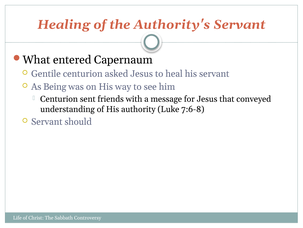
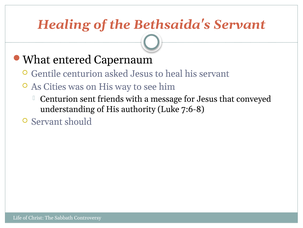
Authority's: Authority's -> Bethsaida's (172, 25)
Being: Being -> Cities (55, 87)
